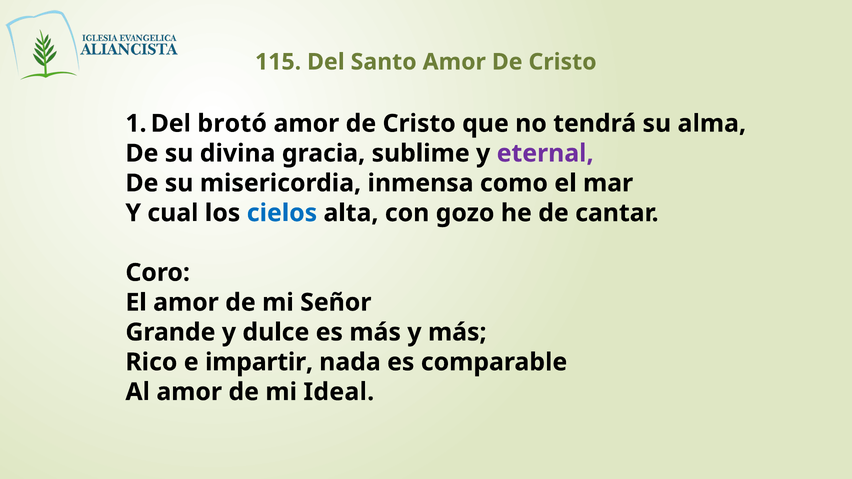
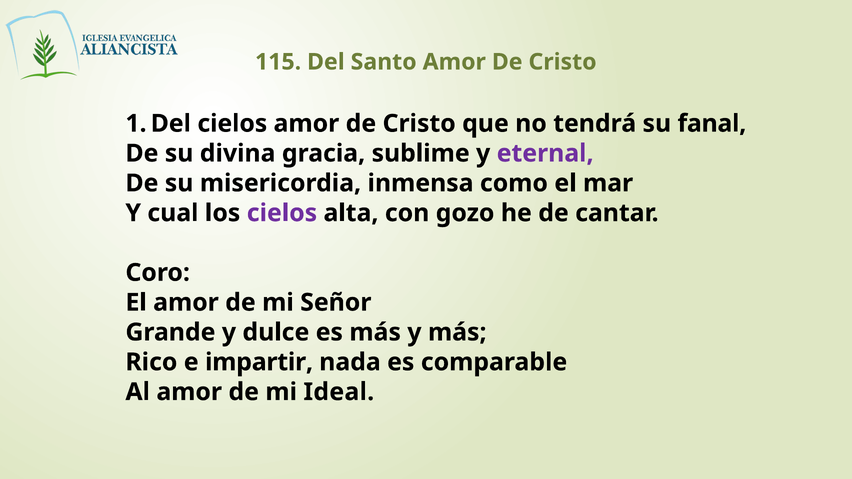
Del brotó: brotó -> cielos (232, 124)
alma: alma -> fanal (712, 124)
cielos colour: blue -> purple (282, 213)
